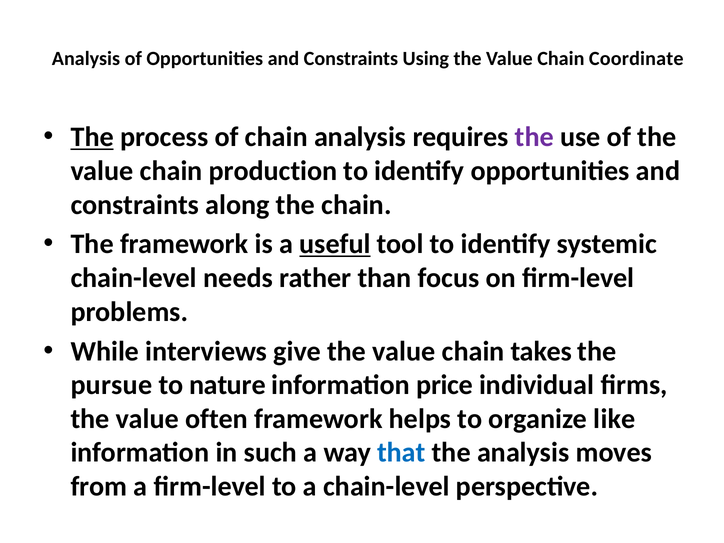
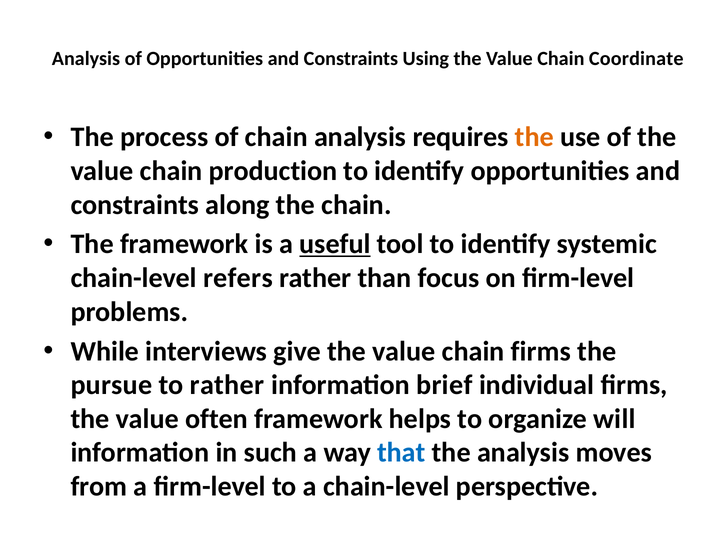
The underline: present -> none (92, 137)
the colour: purple -> orange (534, 137)
needs: needs -> refers (238, 278)
chain takes: takes -> firms (541, 351)
to nature: nature -> rather (227, 385)
price: price -> brief (444, 385)
like: like -> will (614, 419)
